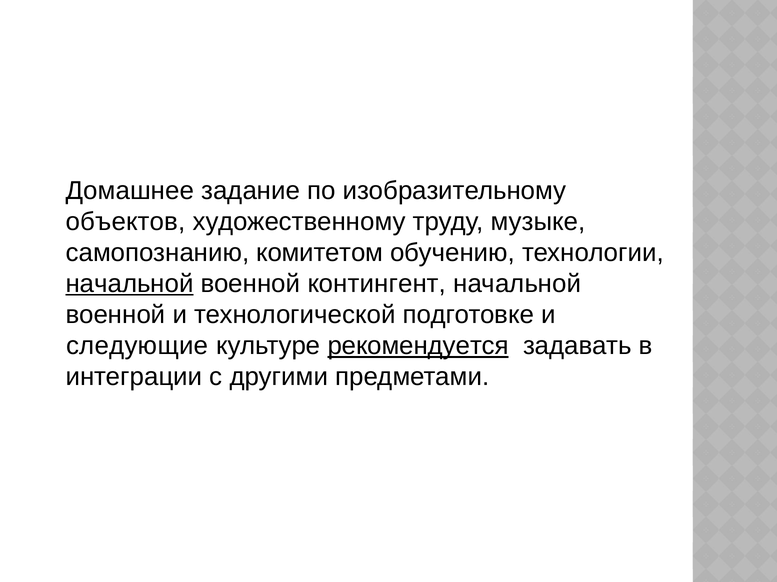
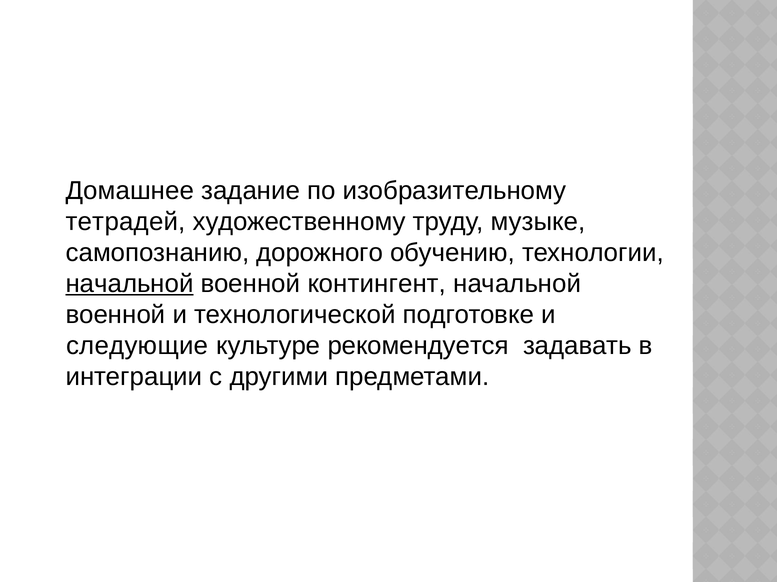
объектов: объектов -> тетрадей (126, 222)
комитетом: комитетом -> дорожного (320, 253)
рекомендуется underline: present -> none (418, 346)
